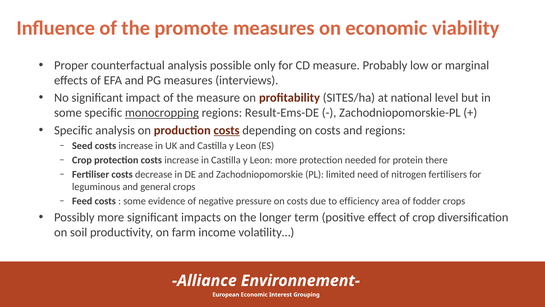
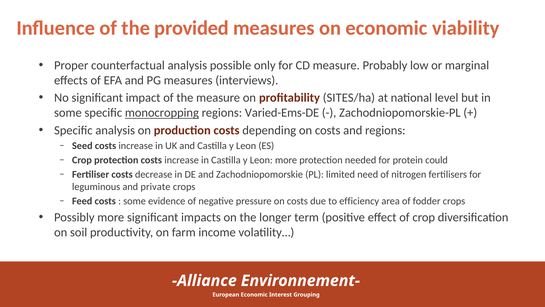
promote: promote -> provided (192, 28)
Result-Ems-DE: Result-Ems-DE -> Varied-Ems-DE (282, 113)
costs underline: present -> none (227, 130)
there: there -> could (437, 160)
general: general -> private (155, 187)
